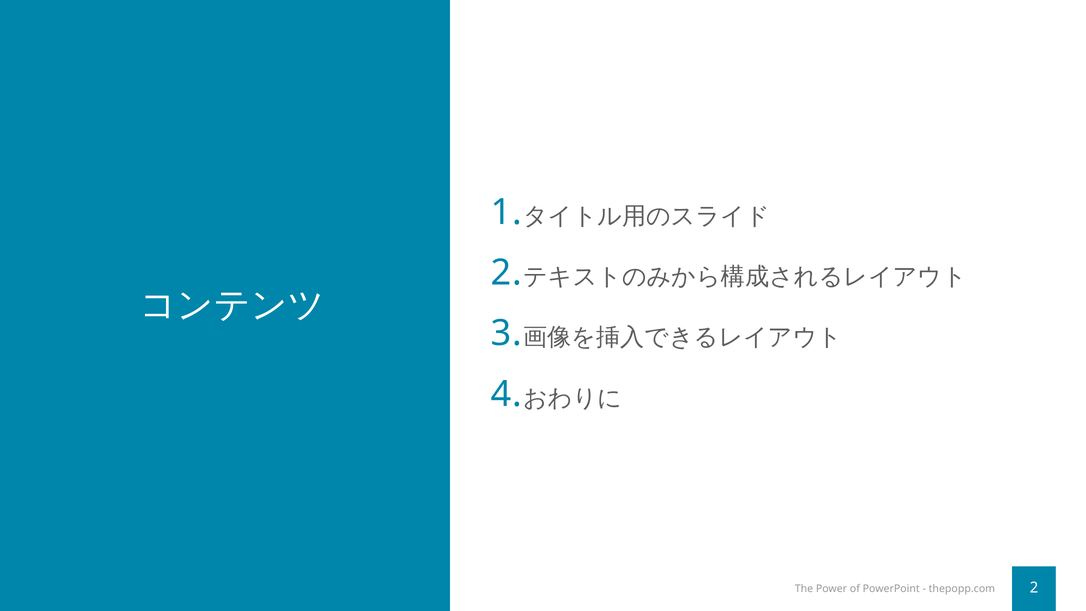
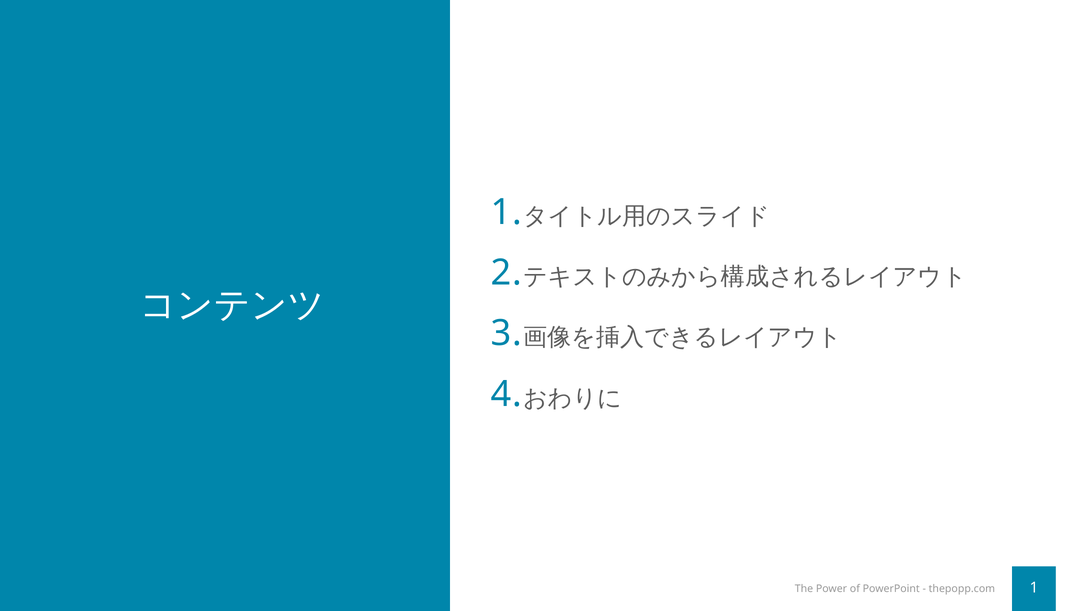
thepopp.com 2: 2 -> 1 (1034, 587)
